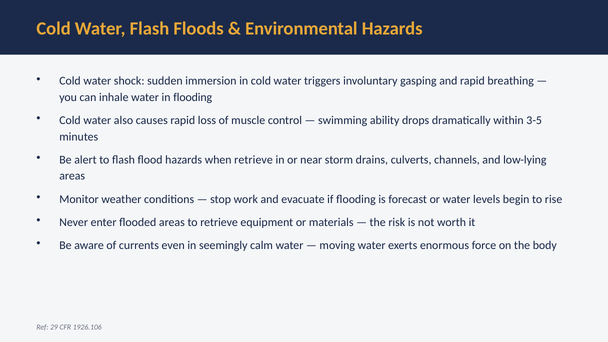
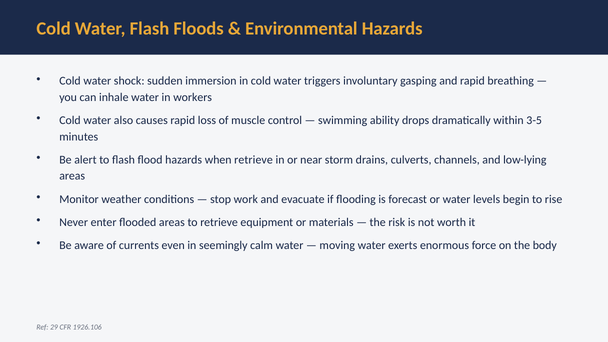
in flooding: flooding -> workers (193, 97)
